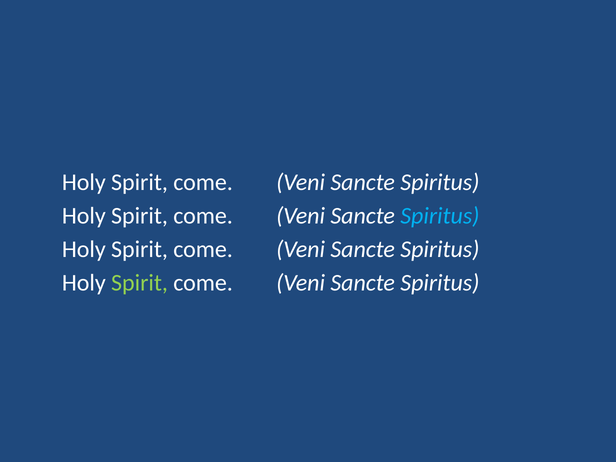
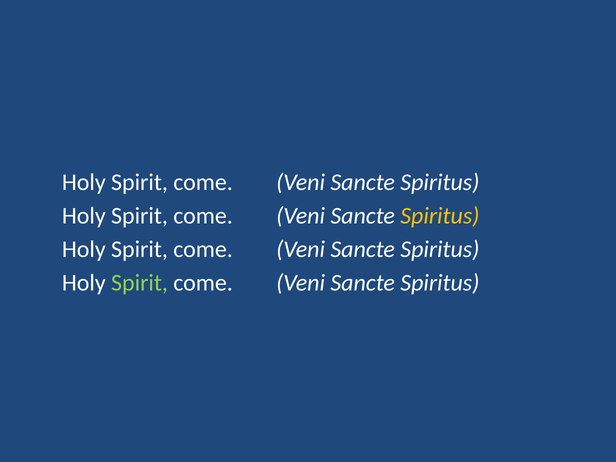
Spiritus colour: light blue -> yellow (440, 216)
